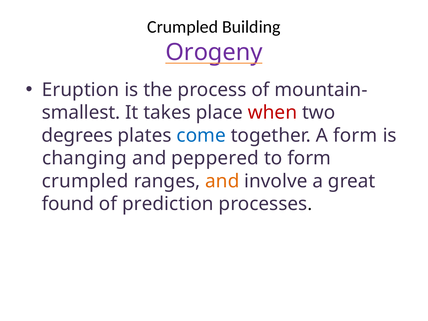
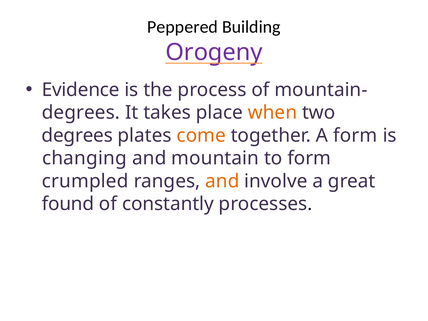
Crumpled: Crumpled -> Peppered (183, 27)
Eruption: Eruption -> Evidence (81, 90)
smallest: smallest -> degrees (81, 113)
when colour: red -> orange (273, 113)
come colour: blue -> orange (201, 135)
peppered: peppered -> mountain (215, 158)
prediction: prediction -> constantly (168, 204)
